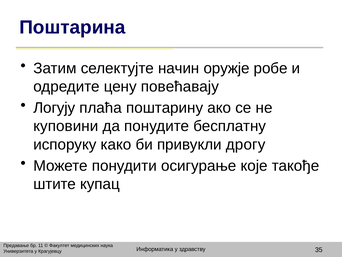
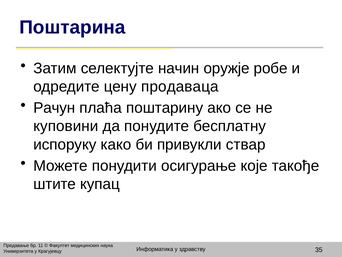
повећавају: повећавају -> продаваца (180, 86)
Логују: Логују -> Рачун (54, 108)
дрогу: дрогу -> ствар (246, 144)
